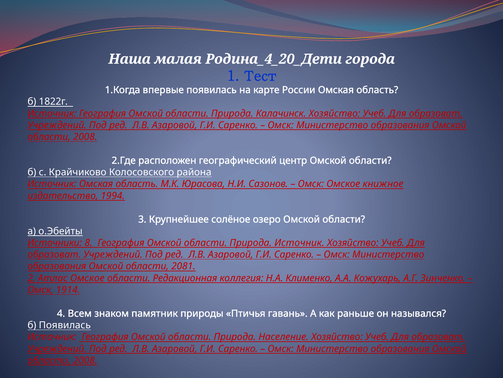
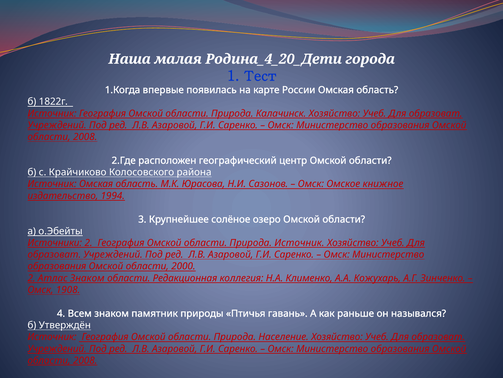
Источники 8: 8 -> 2 (88, 242)
2081: 2081 -> 2000 (183, 266)
Атлас Омское: Омское -> Знаком (87, 278)
1914: 1914 -> 1908 (68, 289)
б Появилась: Появилась -> Утверждён (65, 325)
